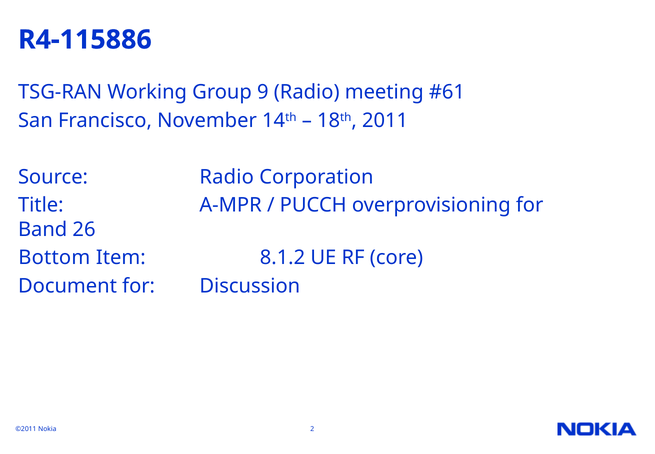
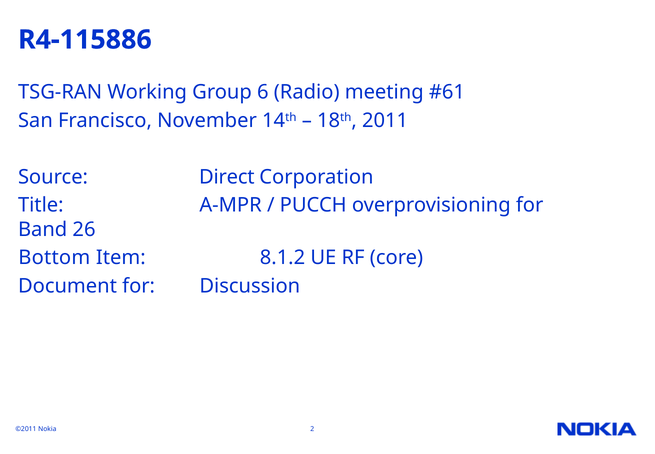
9: 9 -> 6 (263, 92)
Source Radio: Radio -> Direct (227, 177)
